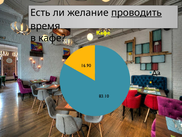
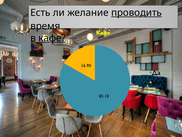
кафе underline: none -> present (52, 38)
